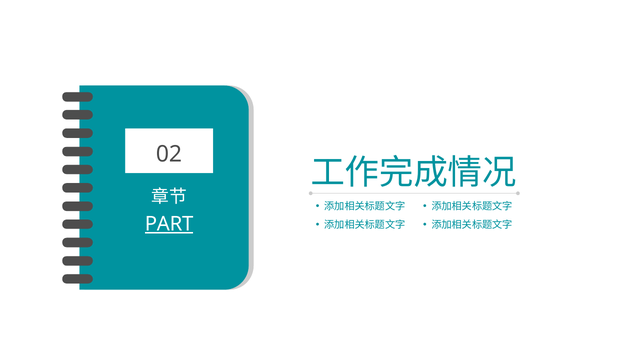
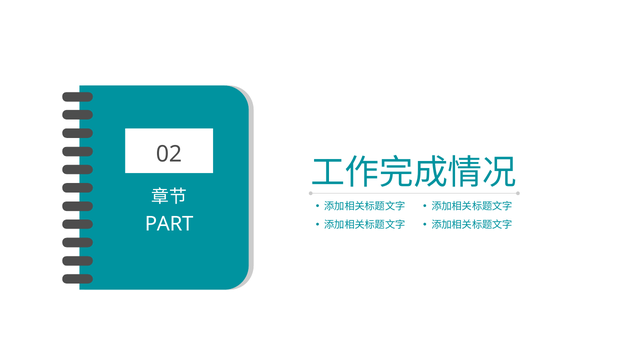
PART underline: present -> none (169, 224)
